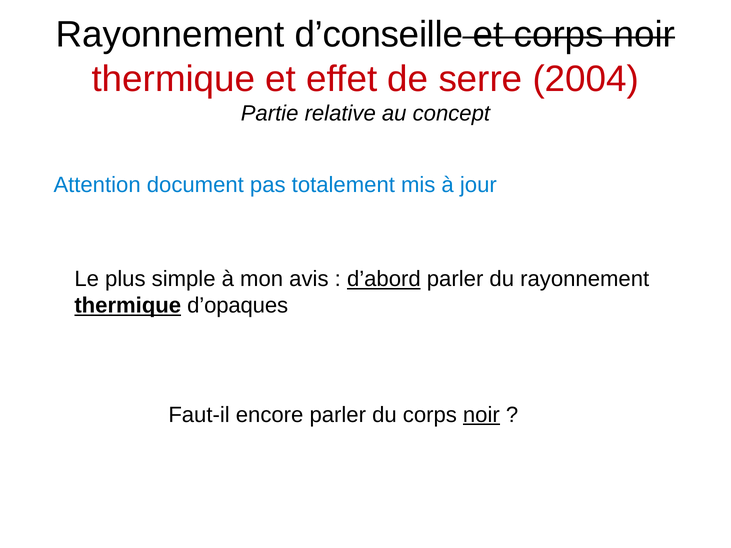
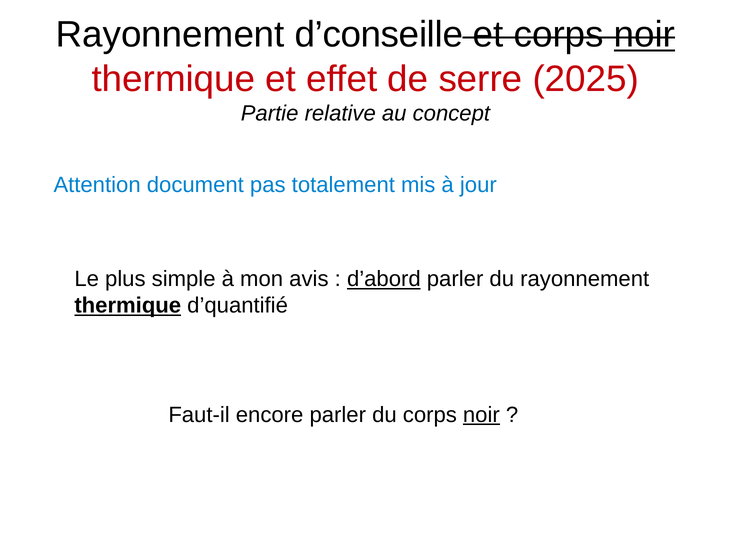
noir underline: none -> present (645, 35)
2004: 2004 -> 2025 (586, 79)
d’opaques: d’opaques -> d’quantifié (238, 306)
